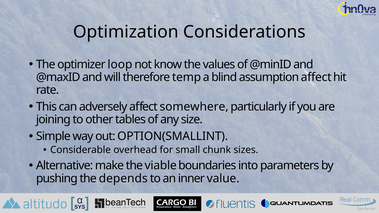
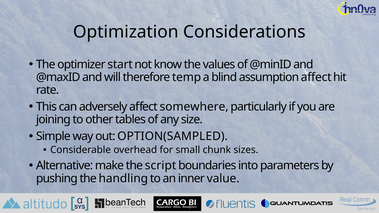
loop: loop -> start (120, 64)
OPTION(SMALLINT: OPTION(SMALLINT -> OPTION(SAMPLED (173, 136)
viable: viable -> script (161, 166)
depends: depends -> handling (123, 179)
